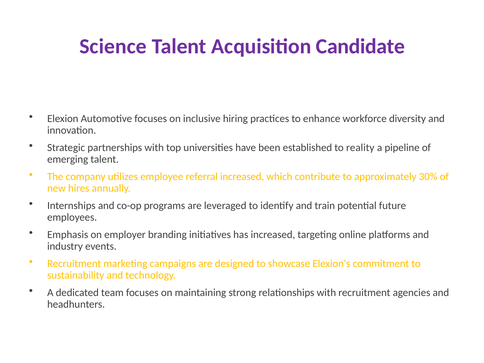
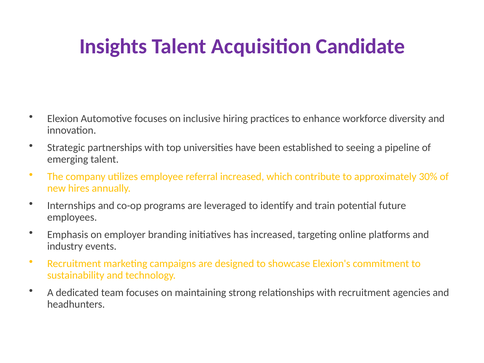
Science: Science -> Insights (113, 46)
reality: reality -> seeing (360, 148)
